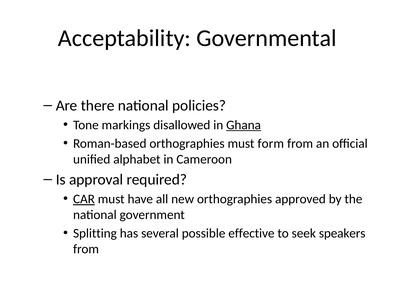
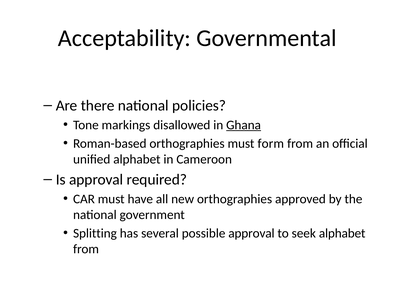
CAR underline: present -> none (84, 199)
possible effective: effective -> approval (251, 233)
seek speakers: speakers -> alphabet (342, 233)
